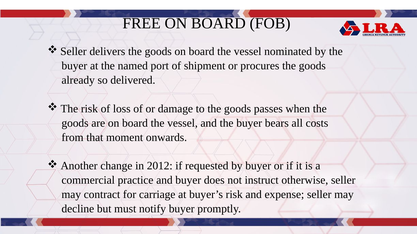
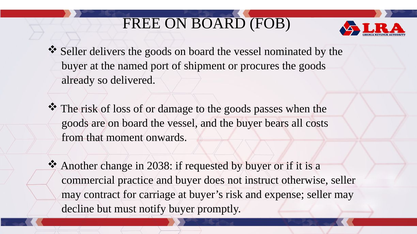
2012: 2012 -> 2038 (160, 166)
